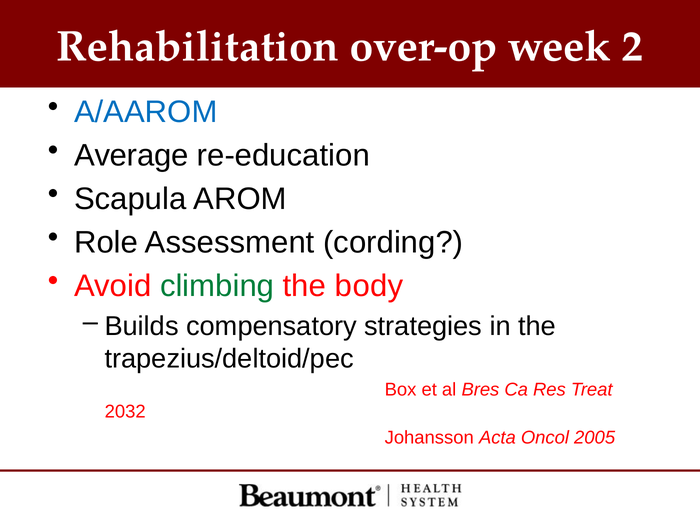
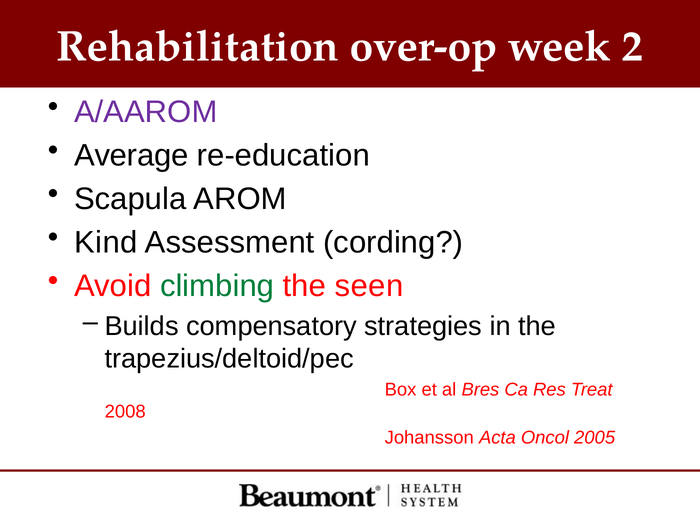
A/AAROM colour: blue -> purple (146, 112)
Role: Role -> Kind (106, 243)
body: body -> seen (369, 286)
2032: 2032 -> 2008 (125, 412)
